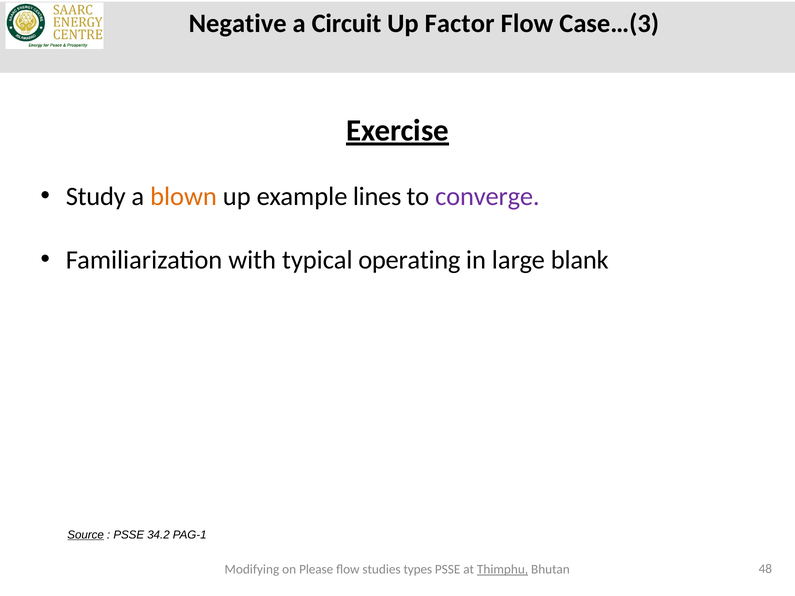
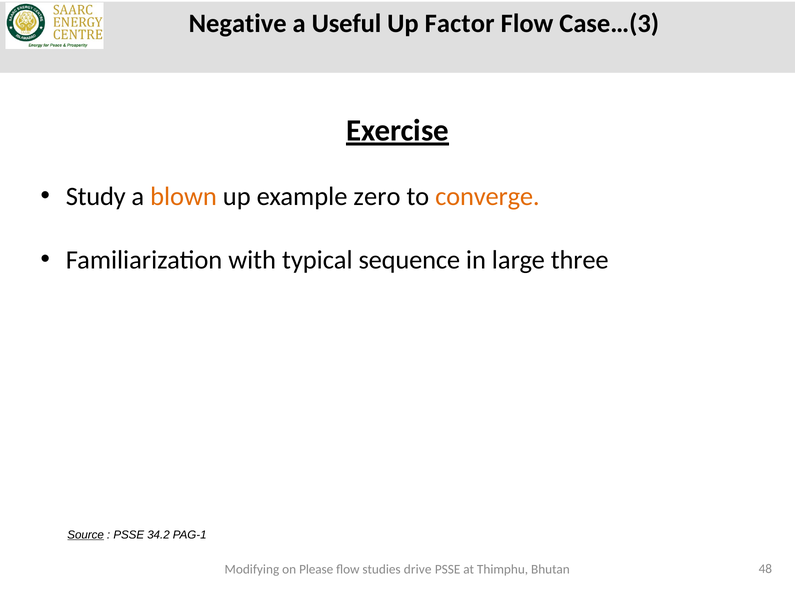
Circuit: Circuit -> Useful (346, 23)
lines: lines -> zero (377, 197)
converge colour: purple -> orange (487, 197)
operating: operating -> sequence (409, 260)
blank: blank -> three (580, 260)
types: types -> drive (418, 569)
Thimphu underline: present -> none (503, 569)
